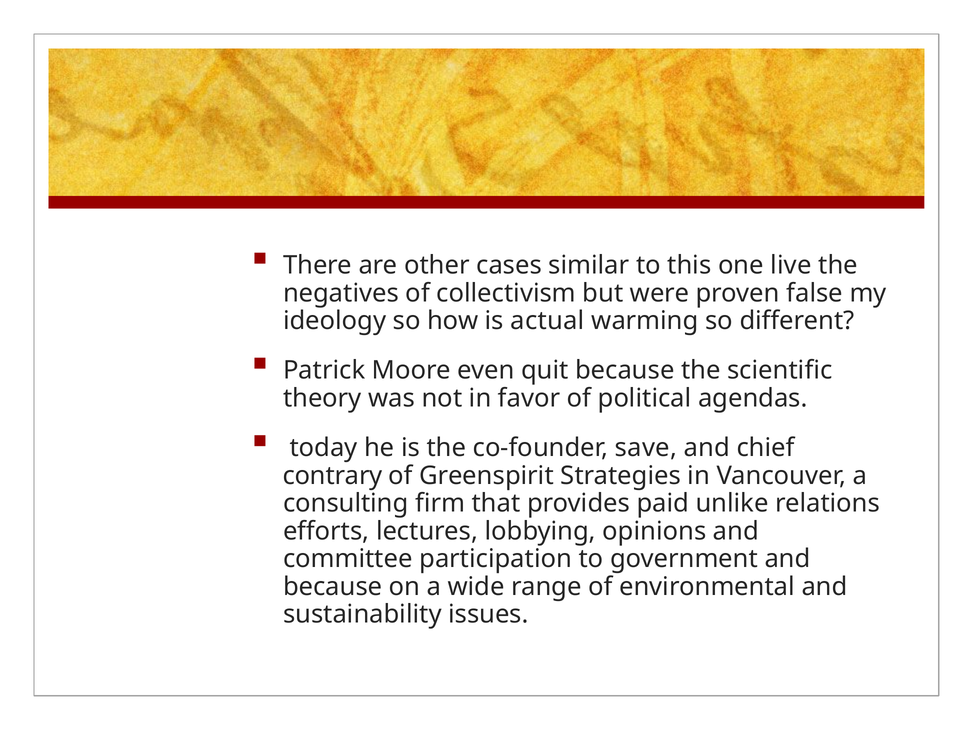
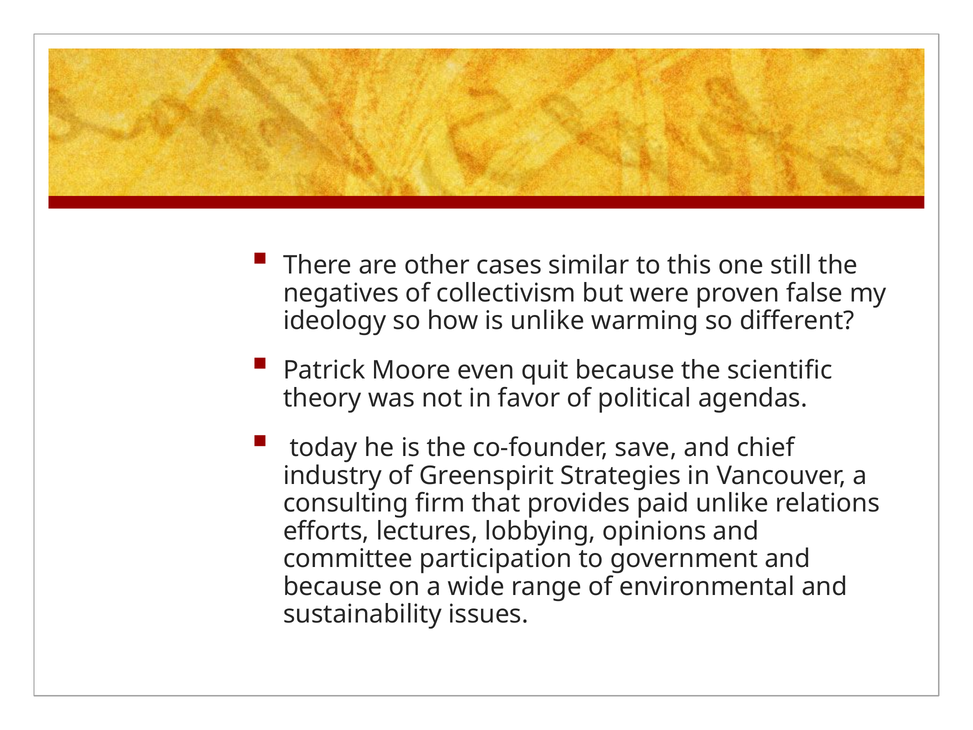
live: live -> still (791, 265)
is actual: actual -> unlike (547, 321)
contrary: contrary -> industry (332, 475)
